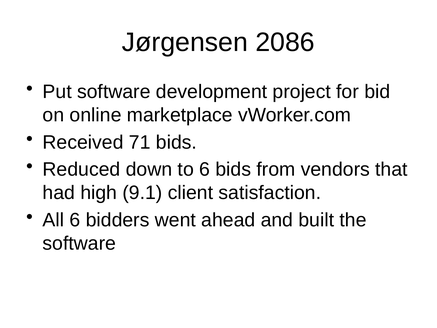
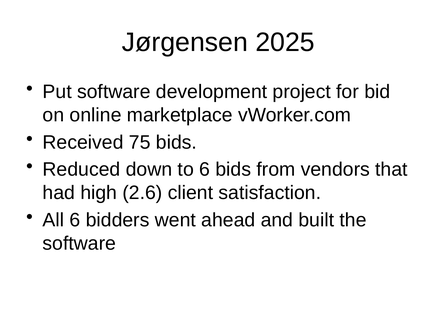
2086: 2086 -> 2025 (285, 42)
71: 71 -> 75 (140, 142)
9.1: 9.1 -> 2.6 (142, 193)
